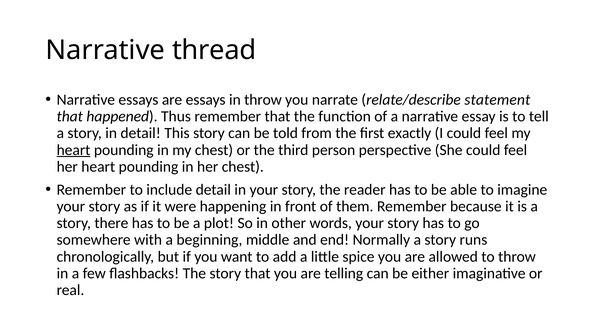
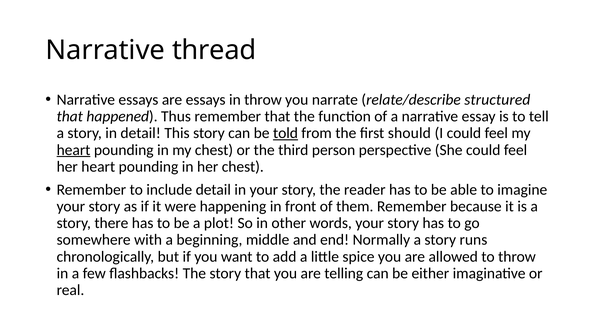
statement: statement -> structured (497, 100)
told underline: none -> present (286, 133)
exactly: exactly -> should (409, 133)
